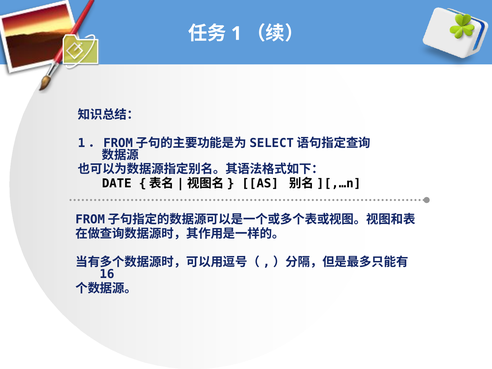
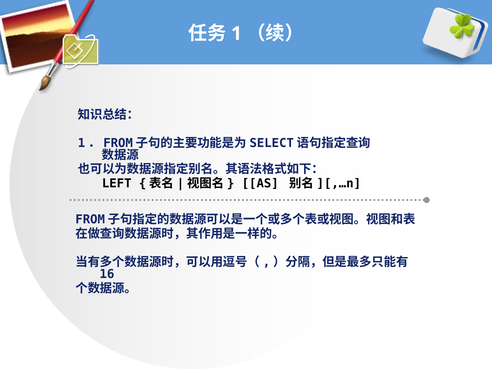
DATE: DATE -> LEFT (117, 184)
